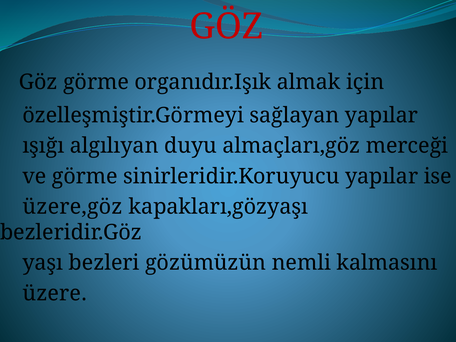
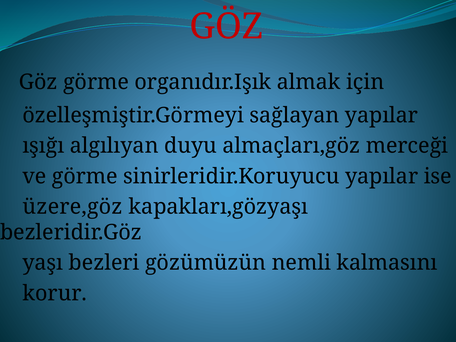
üzere: üzere -> korur (55, 293)
